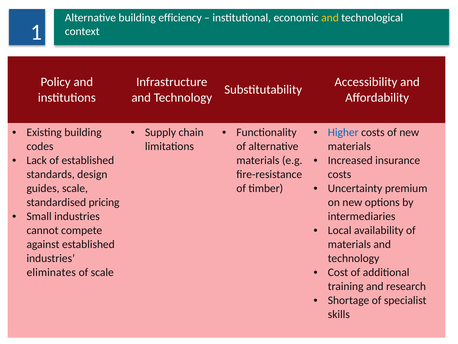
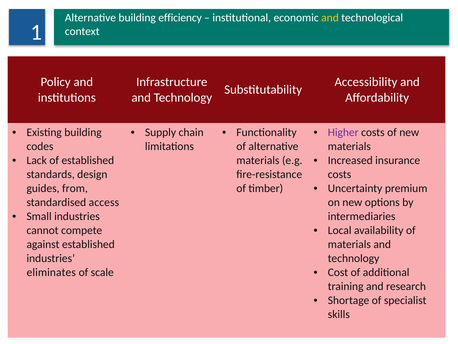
Higher colour: blue -> purple (343, 132)
guides scale: scale -> from (75, 188)
pricing: pricing -> access (104, 202)
